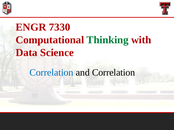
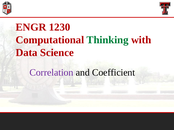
7330: 7330 -> 1230 (60, 27)
Correlation colour: blue -> purple (51, 73)
and Correlation: Correlation -> Coefficient (114, 73)
